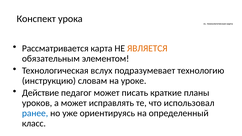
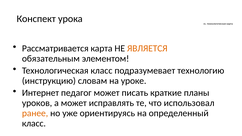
Технологическая вслух: вслух -> класс (101, 71)
Действие: Действие -> Интернет (40, 93)
ранее colour: blue -> orange (35, 113)
